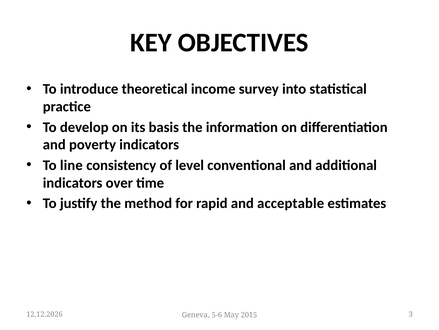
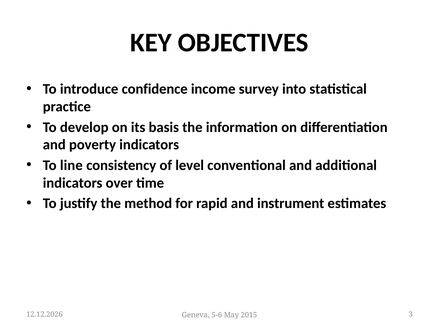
theoretical: theoretical -> confidence (155, 89)
acceptable: acceptable -> instrument (291, 203)
